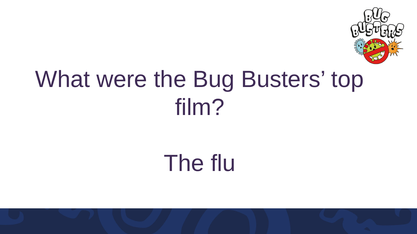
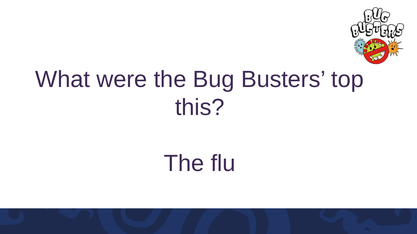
film: film -> this (200, 108)
